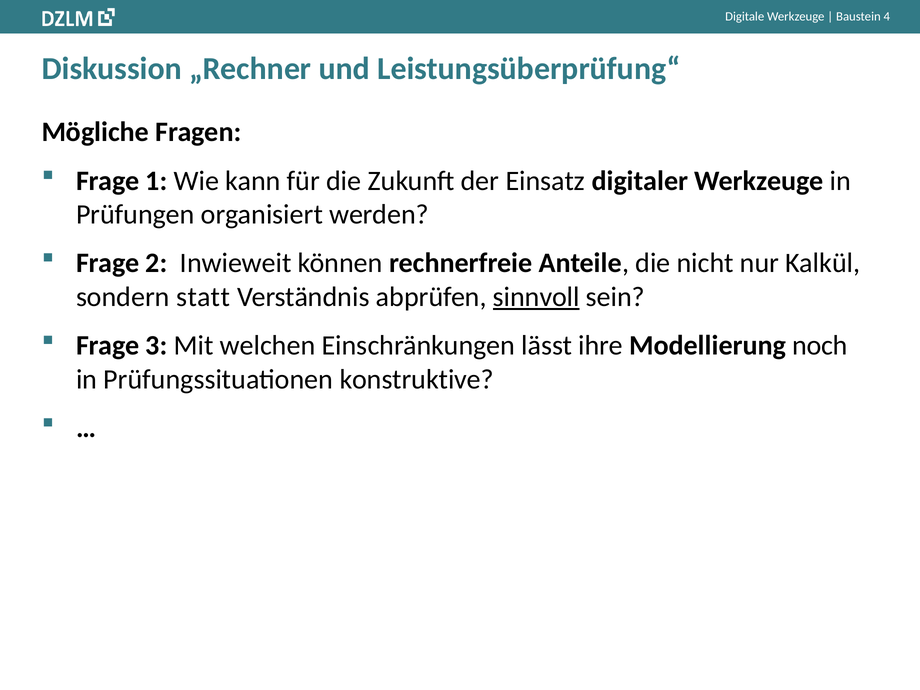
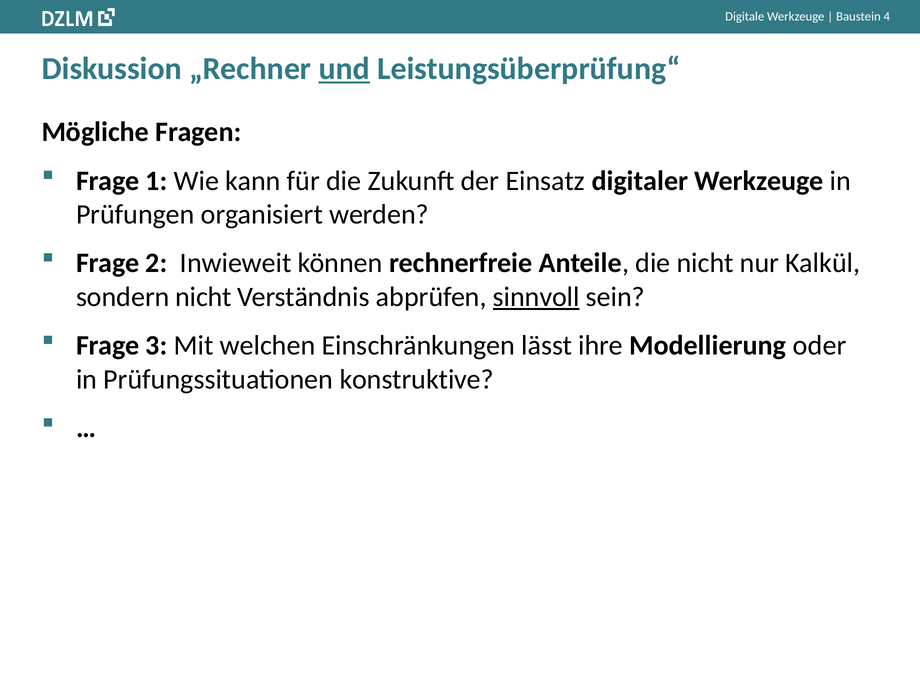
und underline: none -> present (344, 69)
sondern statt: statt -> nicht (203, 297)
noch: noch -> oder (820, 346)
